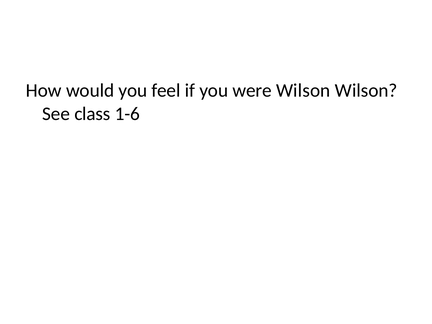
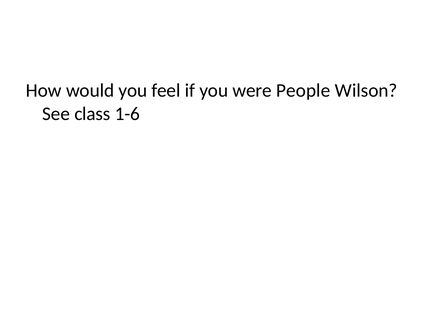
were Wilson: Wilson -> People (303, 91)
